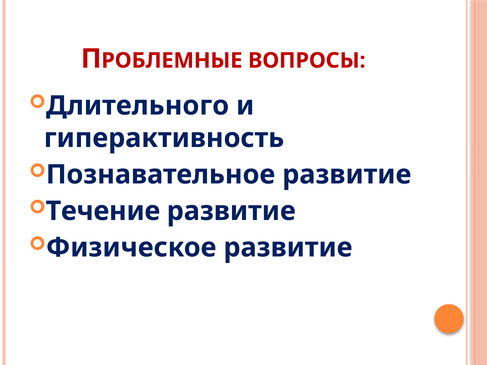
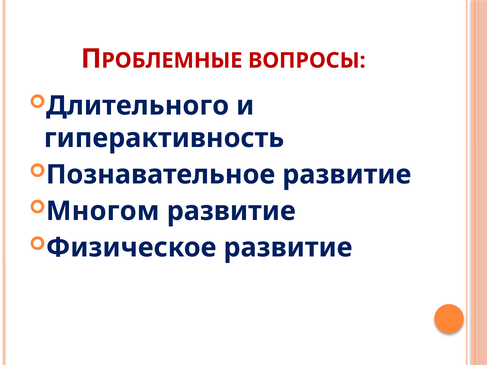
Течение: Течение -> Многом (103, 211)
